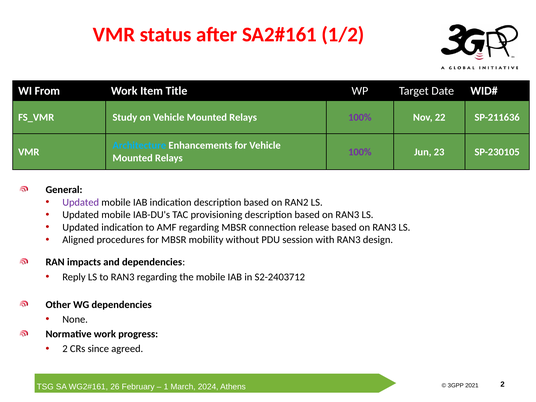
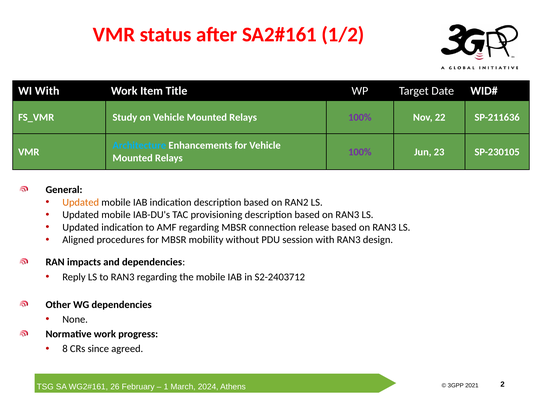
WI From: From -> With (47, 91)
Updated colour: purple -> orange (81, 202)
2: 2 -> 8 (65, 349)
